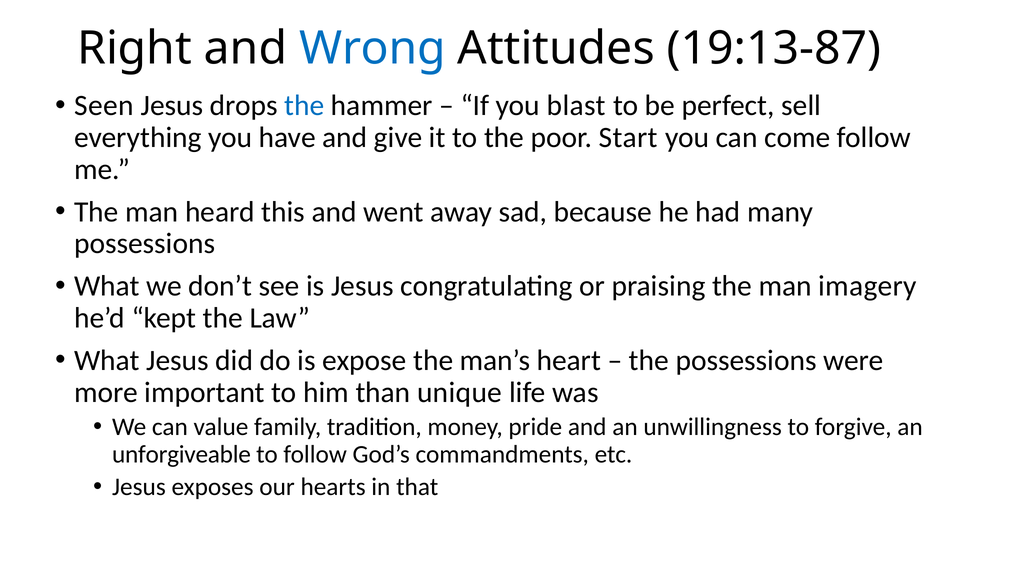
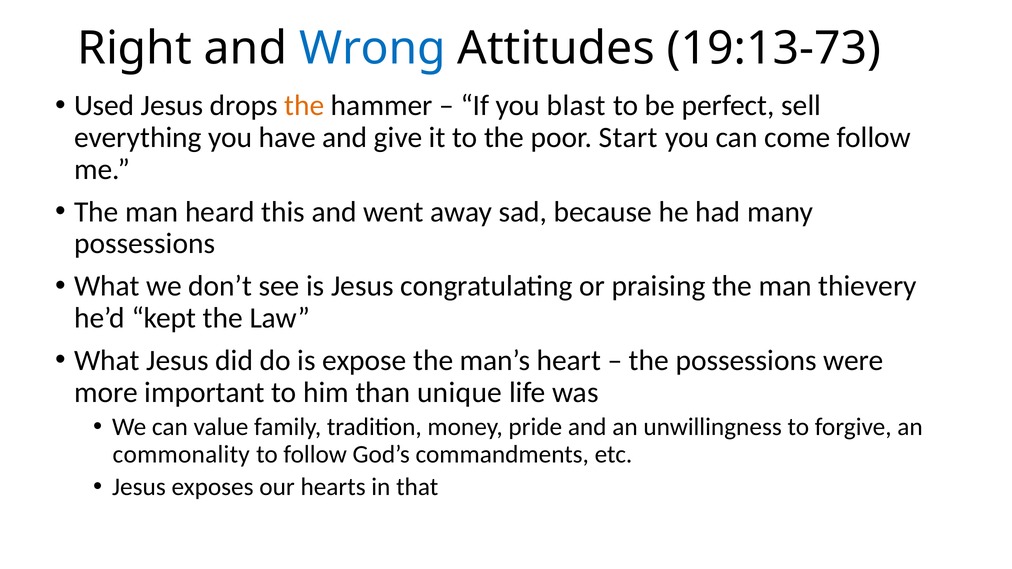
19:13-87: 19:13-87 -> 19:13-73 (774, 49)
Seen: Seen -> Used (104, 106)
the colour: blue -> orange (304, 106)
imagery: imagery -> thievery (868, 286)
unforgiveable: unforgiveable -> commonality (181, 455)
